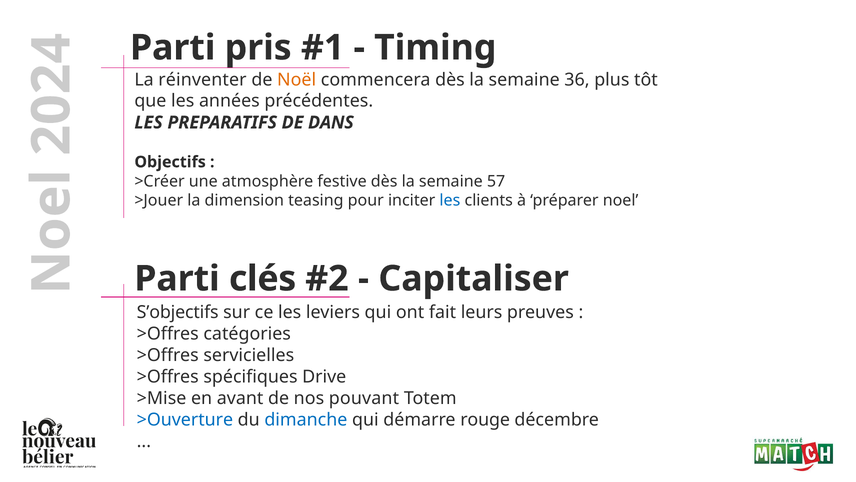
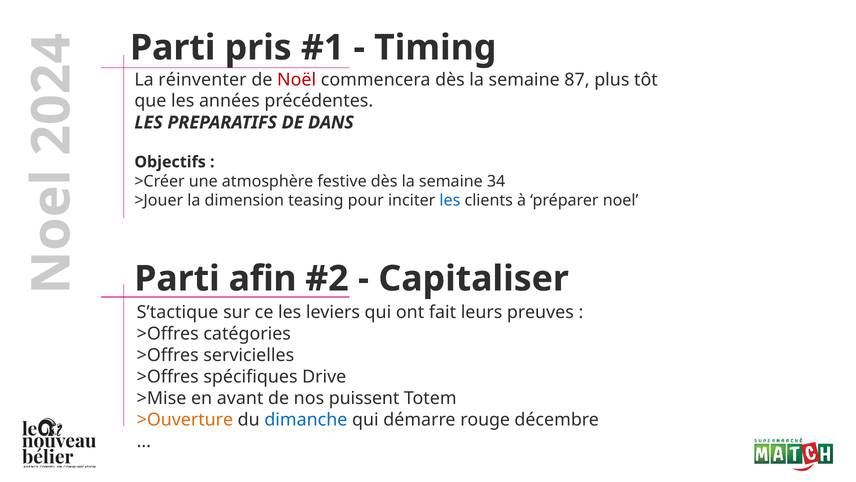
Noël colour: orange -> red (297, 80)
36: 36 -> 87 (577, 80)
57: 57 -> 34 (496, 181)
clés: clés -> afin (263, 278)
S’objectifs: S’objectifs -> S’tactique (178, 312)
pouvant: pouvant -> puissent (364, 398)
>Ouverture colour: blue -> orange (185, 419)
